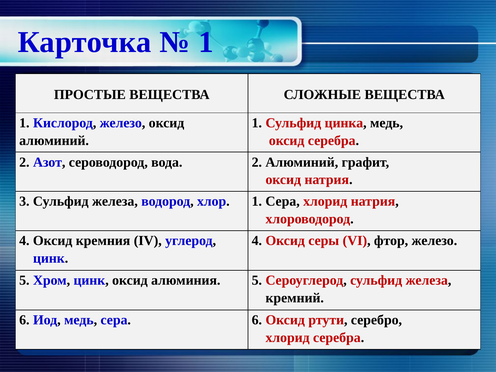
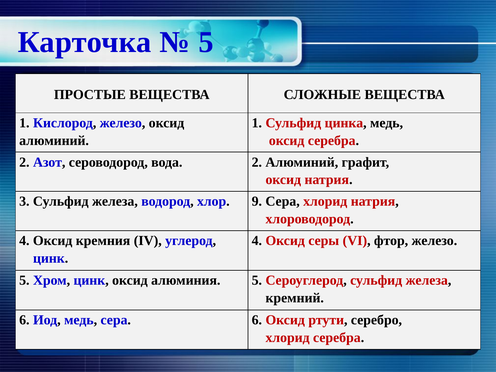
1: 1 -> 5 (206, 42)
хлор 1: 1 -> 9 (257, 201)
